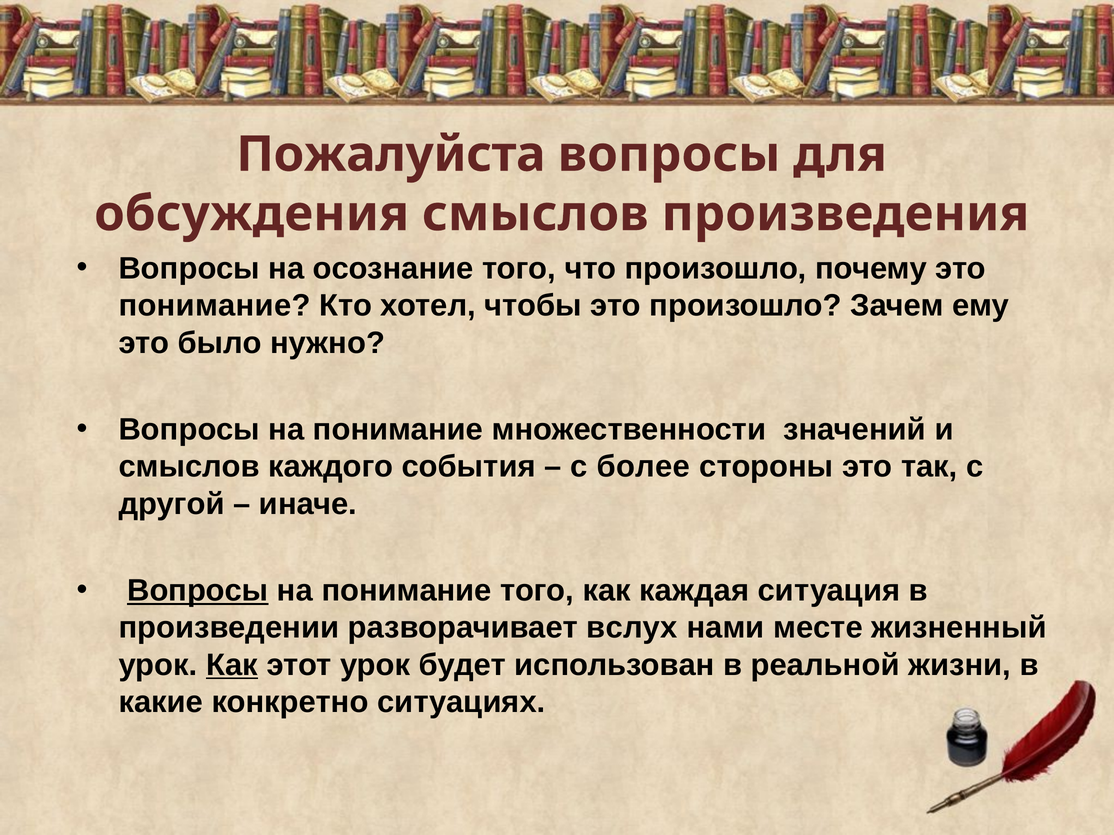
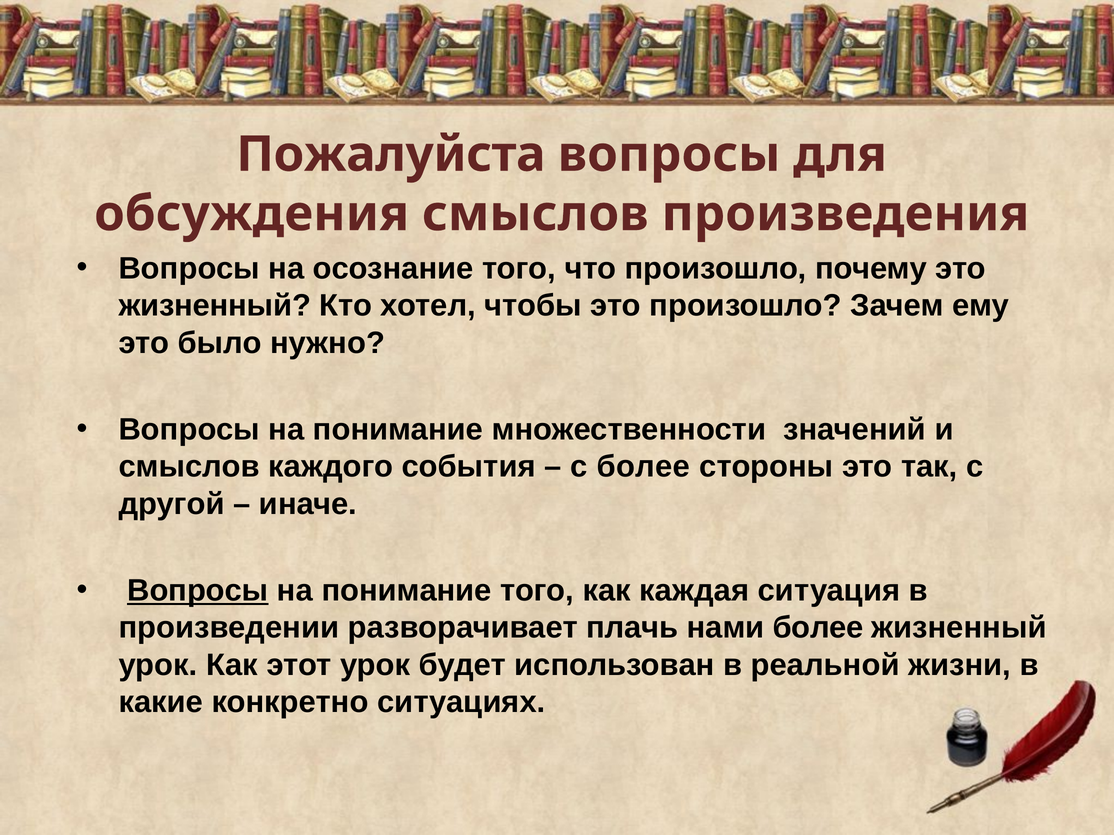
понимание: понимание -> жизненный (215, 306)
вслух: вслух -> плачь (632, 628)
нами месте: месте -> более (818, 628)
Как underline: present -> none (232, 665)
